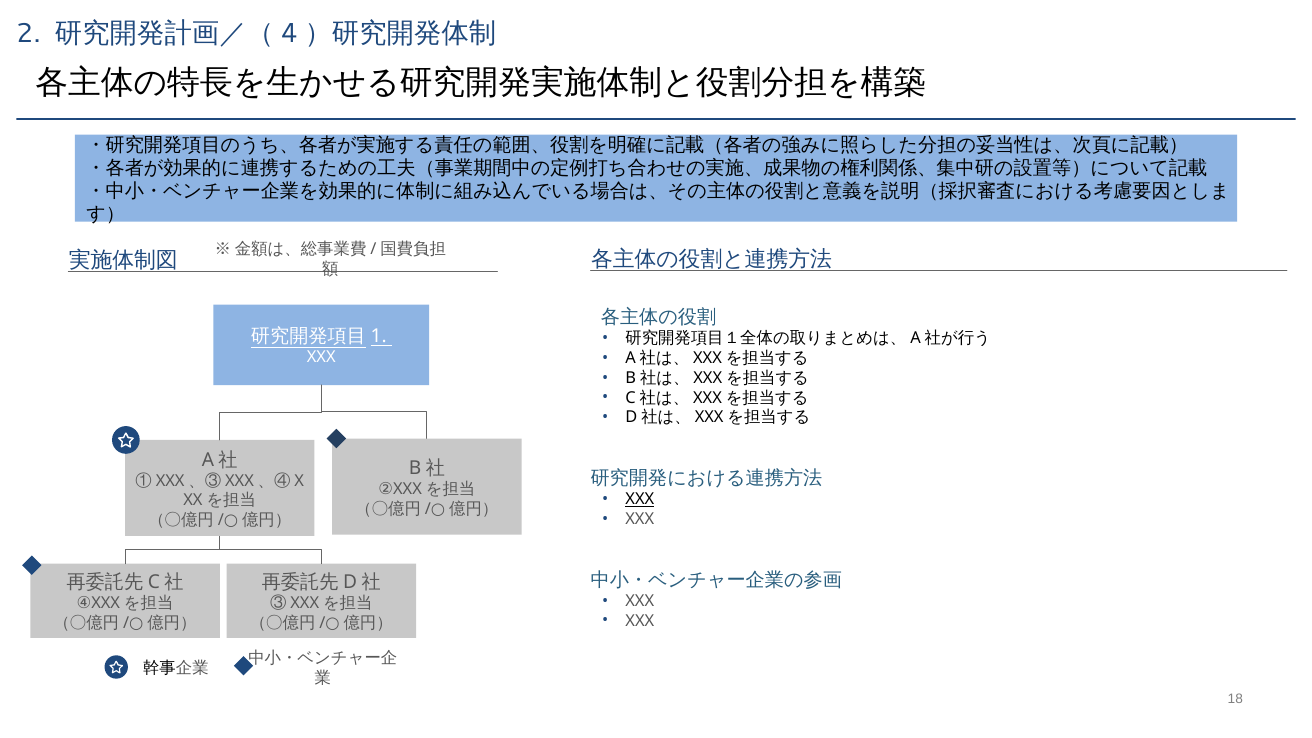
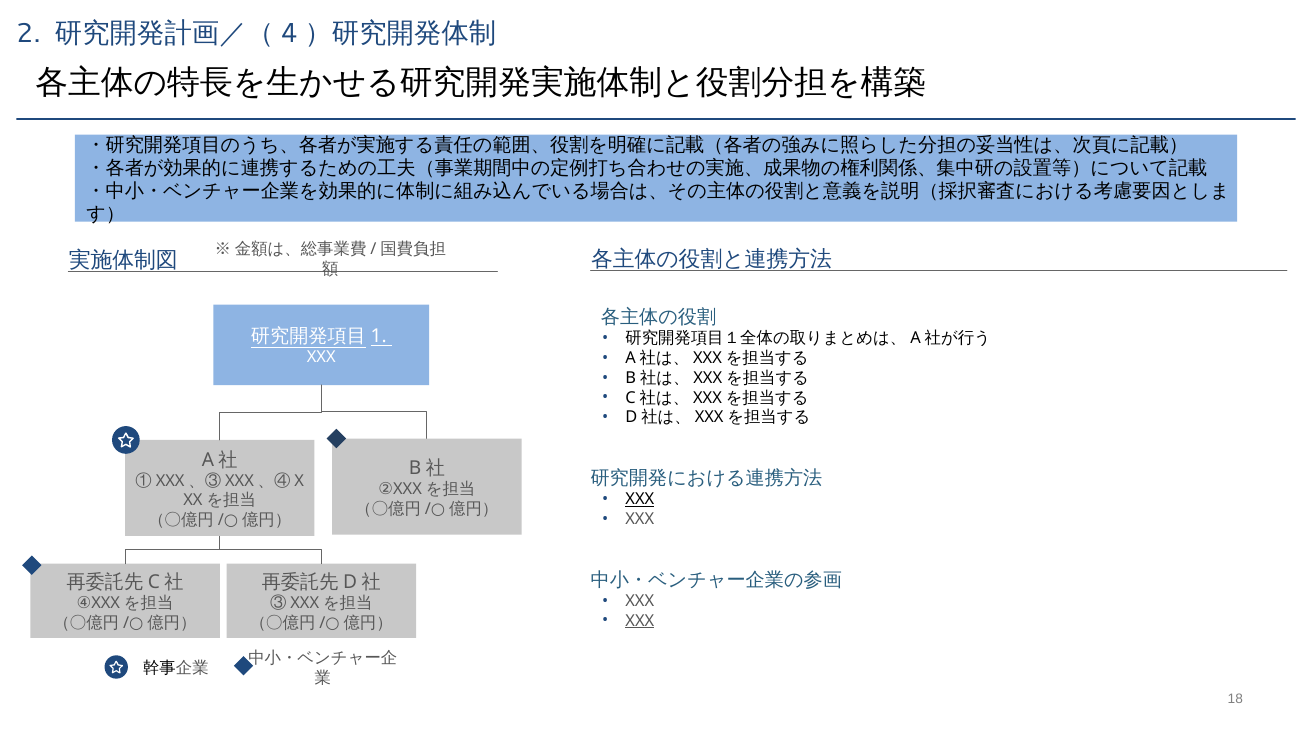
XXX underline: none -> present (640, 621)
